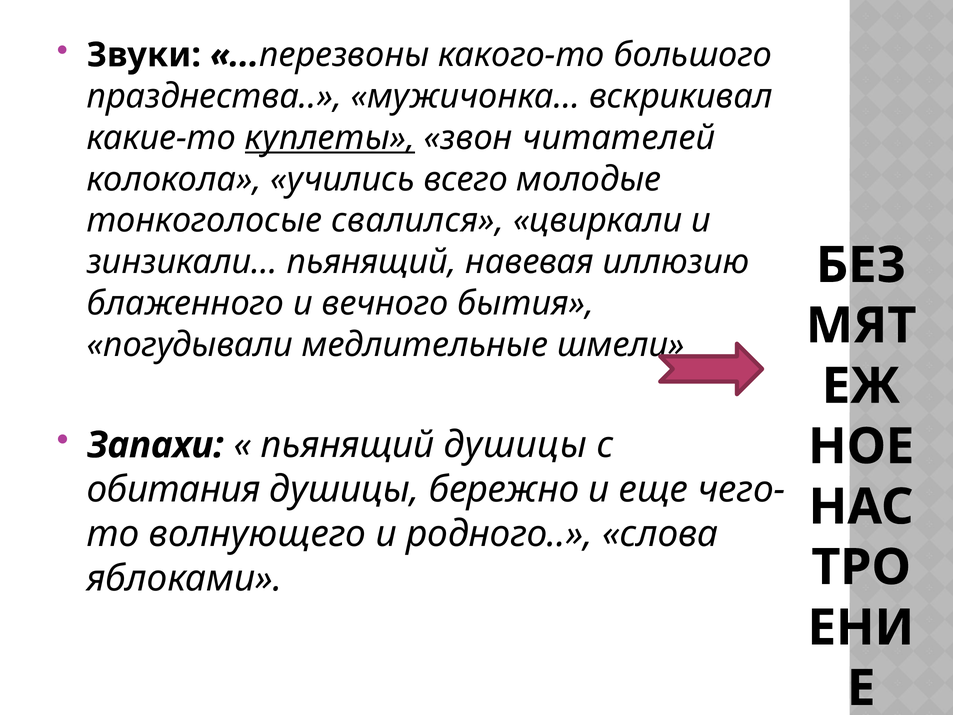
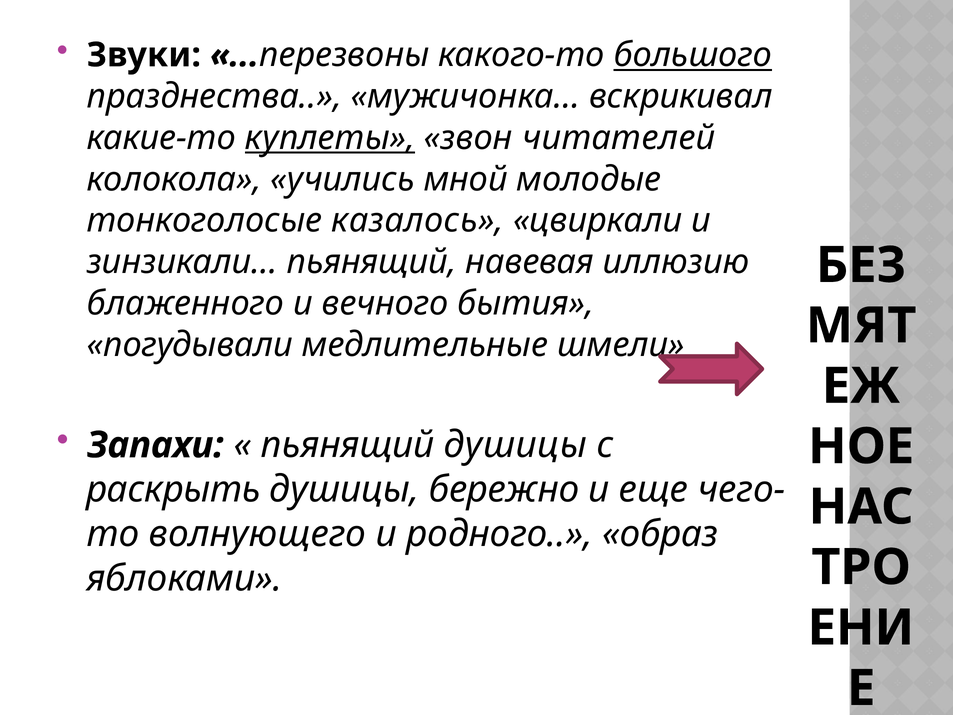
большого underline: none -> present (693, 55)
всего: всего -> мной (466, 179)
свалился: свалился -> казалось (418, 221)
обитания: обитания -> раскрыть (174, 489)
слова: слова -> образ (660, 534)
